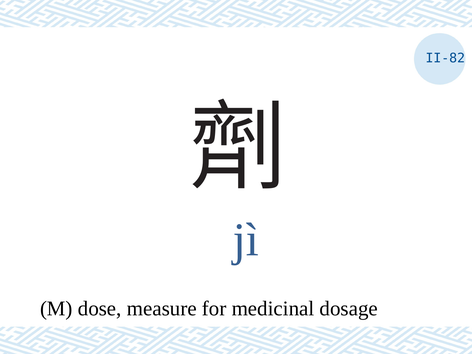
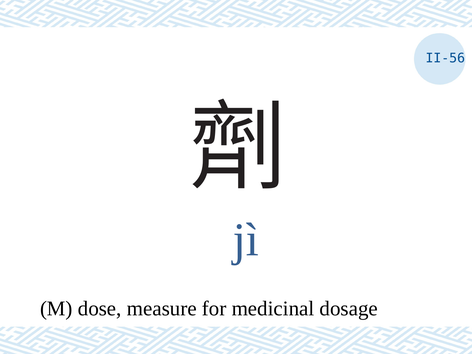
II-82: II-82 -> II-56 (445, 58)
